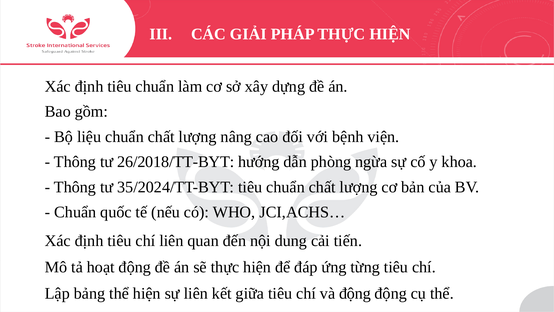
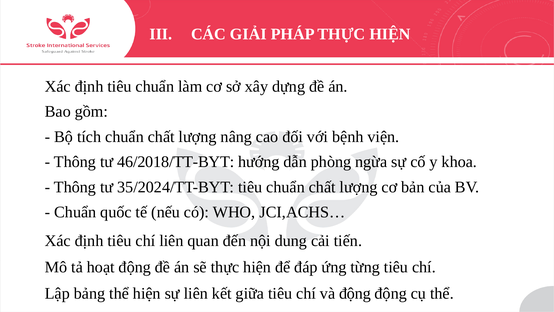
liệu: liệu -> tích (89, 137)
26/2018/TT-BYT: 26/2018/TT-BYT -> 46/2018/TT-BYT (176, 162)
